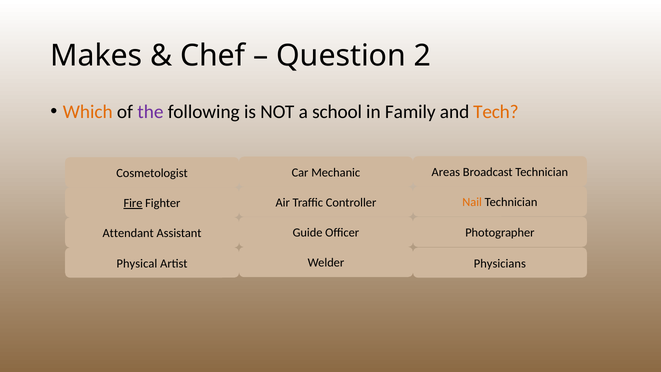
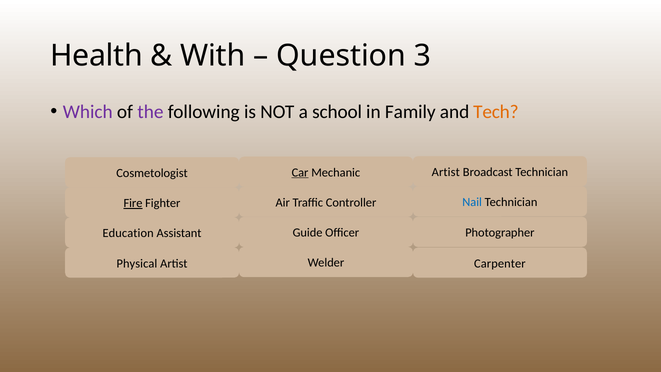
Makes: Makes -> Health (96, 56)
Chef: Chef -> With (213, 56)
2: 2 -> 3 (422, 56)
Which colour: orange -> purple (88, 112)
Areas: Areas -> Artist (446, 172)
Car underline: none -> present (300, 172)
Nail colour: orange -> blue (472, 202)
Attendant: Attendant -> Education (128, 233)
Physicians: Physicians -> Carpenter (500, 263)
